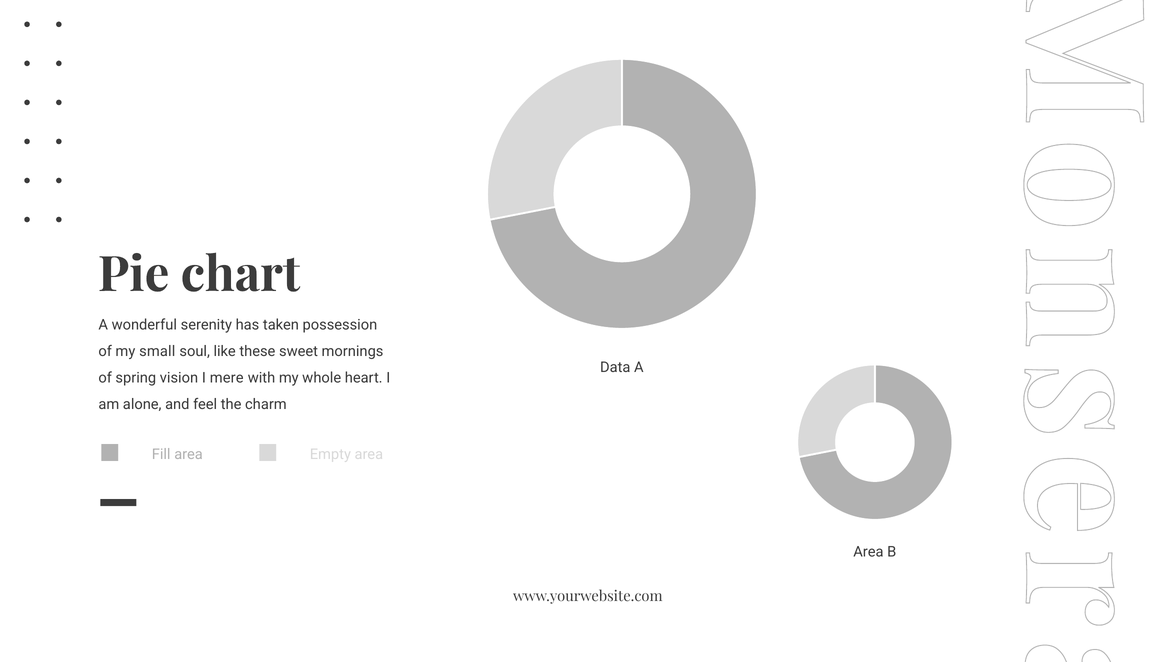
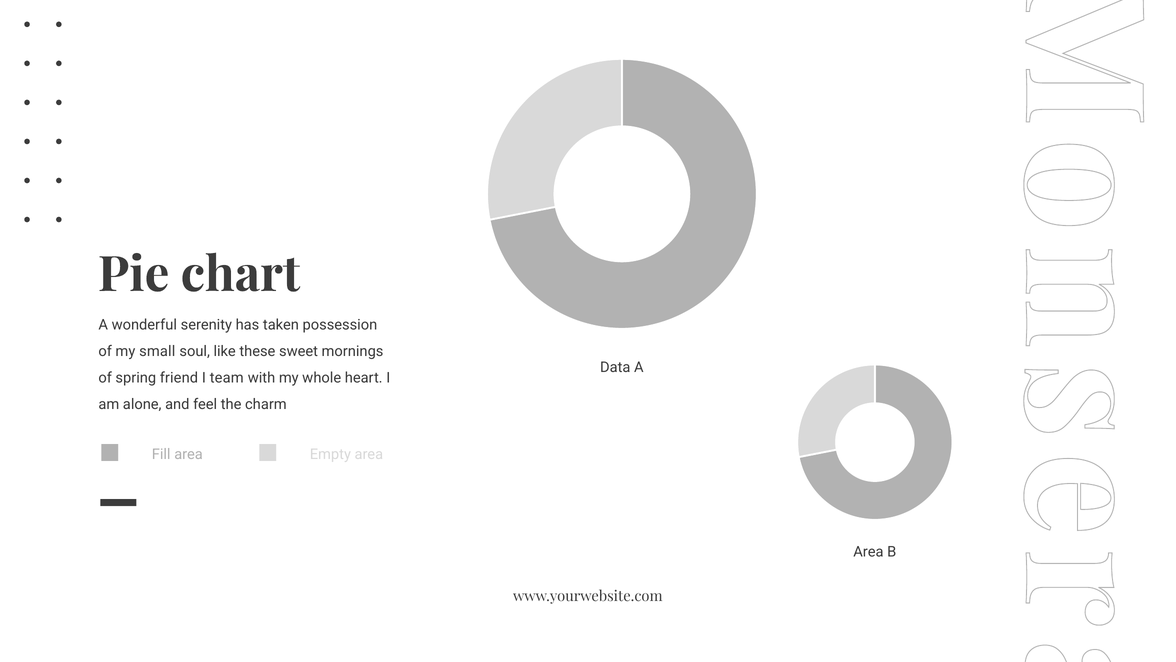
vision: vision -> friend (179, 378)
mere: mere -> team (227, 378)
